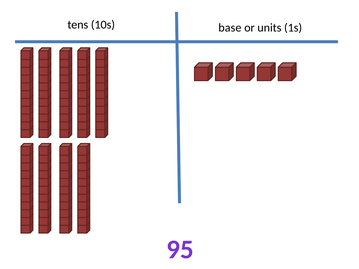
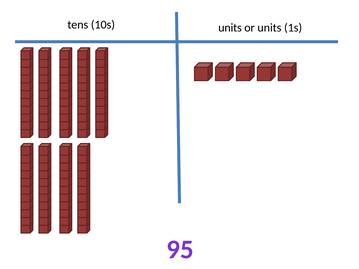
10s base: base -> units (230, 28)
